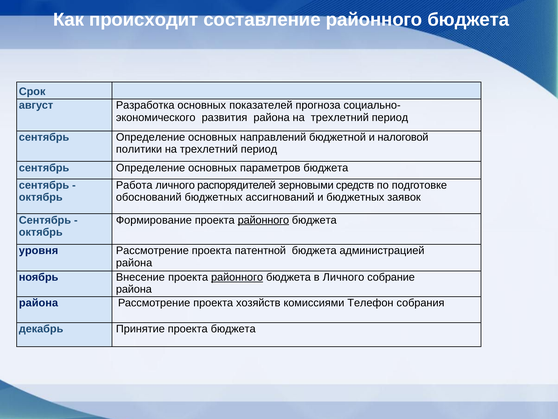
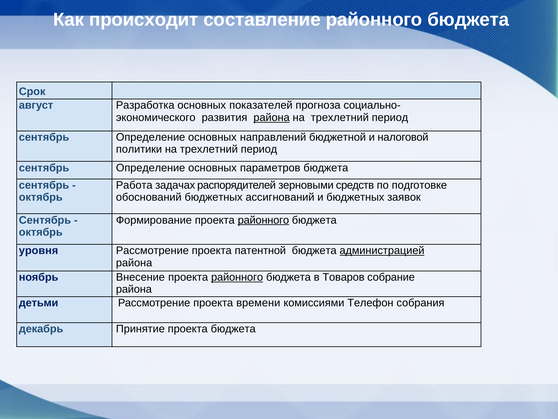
района underline: none -> present (272, 117)
Работа личного: личного -> задачах (175, 185)
администрацией underline: none -> present (382, 250)
в Личного: Личного -> Товаров (344, 277)
района: района -> детьми (39, 303)
хозяйств: хозяйств -> времени (258, 303)
